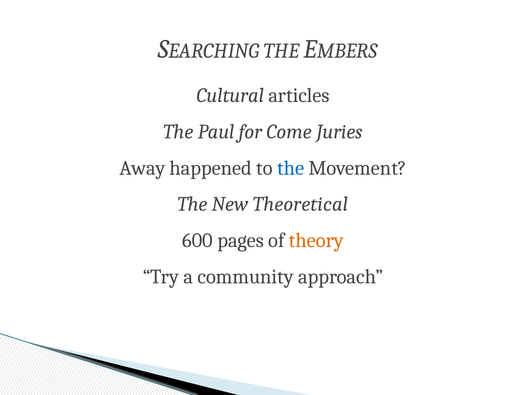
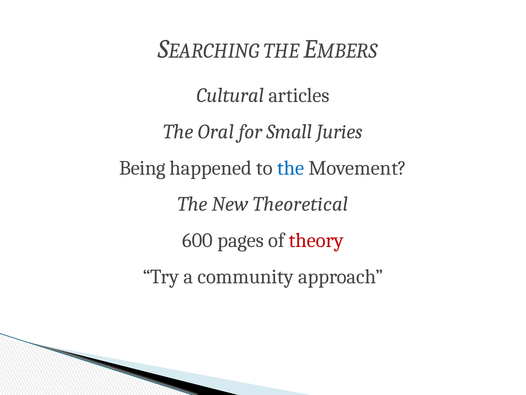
Paul: Paul -> Oral (216, 131)
Come: Come -> Small (289, 131)
Away: Away -> Being (142, 168)
theory colour: orange -> red (316, 240)
